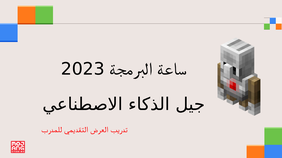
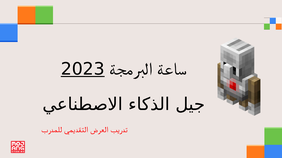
2023 underline: none -> present (83, 69)
